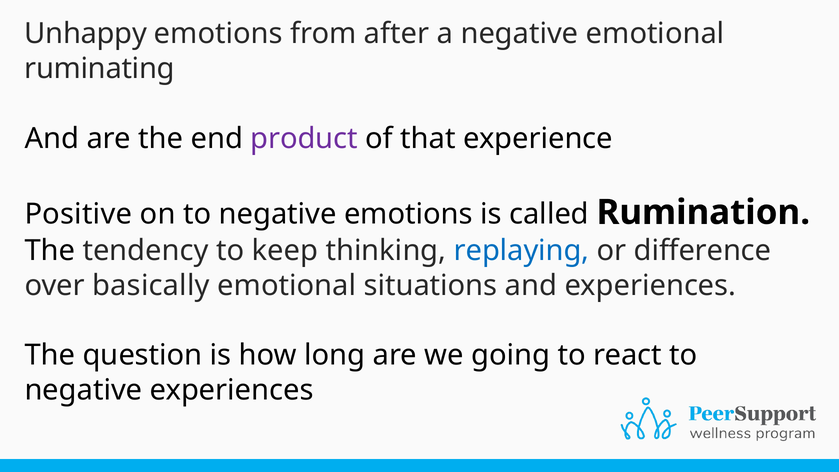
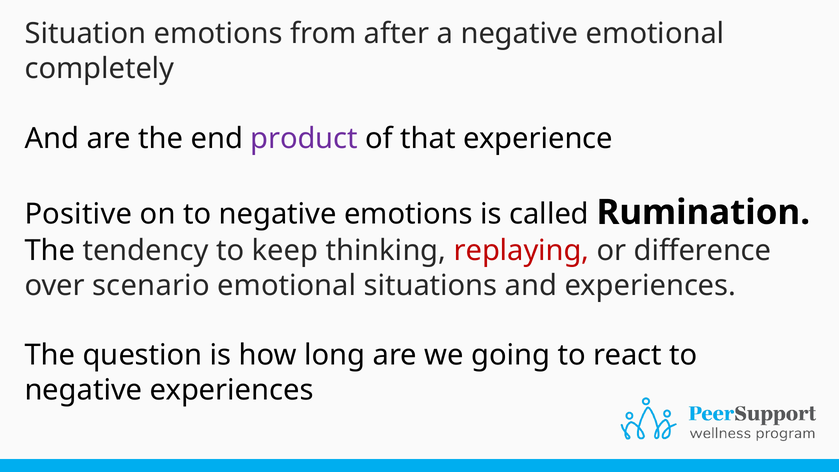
Unhappy: Unhappy -> Situation (86, 34)
ruminating: ruminating -> completely (99, 69)
replaying colour: blue -> red (521, 250)
basically: basically -> scenario (151, 285)
